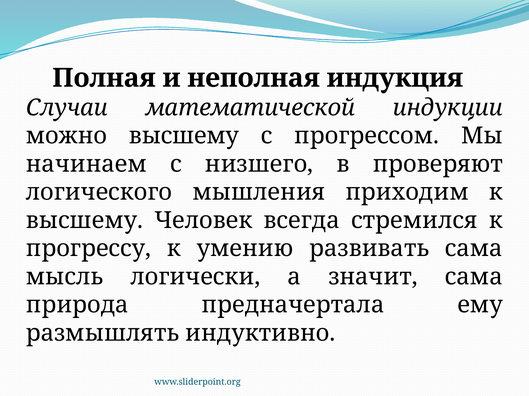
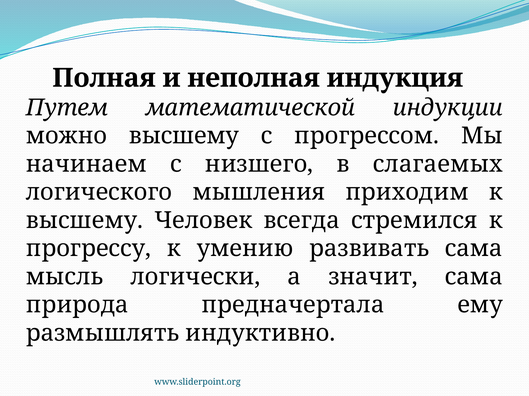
Случаи: Случаи -> Путем (67, 108)
проверяют: проверяют -> слагаемых (438, 164)
